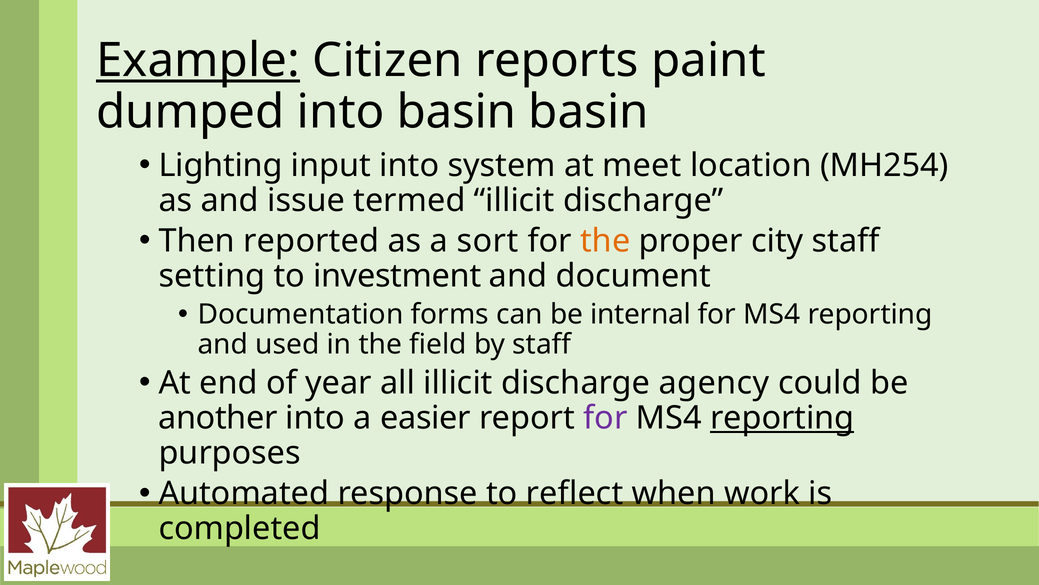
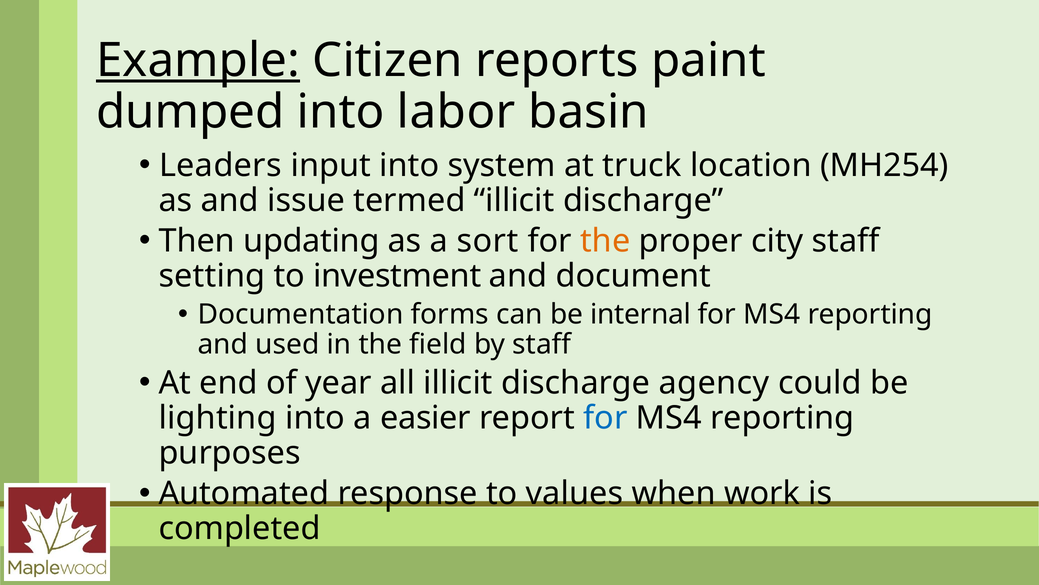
into basin: basin -> labor (456, 112)
Lighting: Lighting -> Leaders (220, 165)
meet: meet -> truck (642, 165)
reported: reported -> updating (311, 241)
another: another -> lighting (218, 418)
for colour: purple -> blue (605, 418)
reporting underline: present -> none (782, 418)
reflect: reflect -> values (575, 493)
